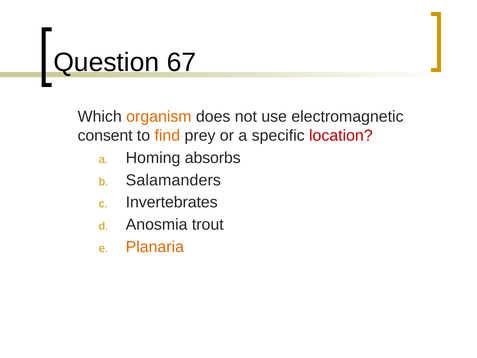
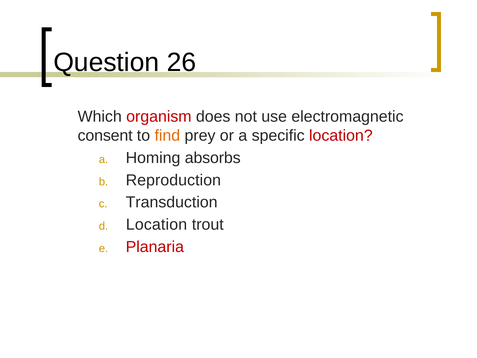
67: 67 -> 26 (181, 62)
organism colour: orange -> red (159, 116)
Salamanders: Salamanders -> Reproduction (173, 180)
Invertebrates: Invertebrates -> Transduction (172, 202)
Anosmia: Anosmia -> Location (156, 224)
Planaria colour: orange -> red (155, 247)
